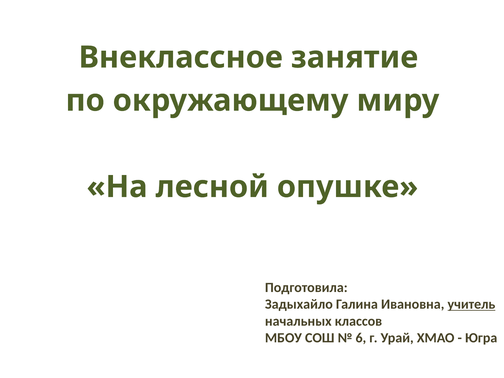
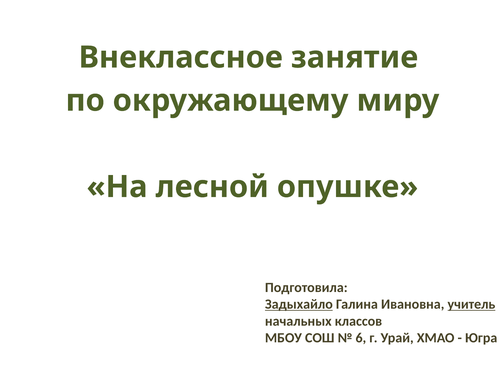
Задыхайло underline: none -> present (299, 304)
